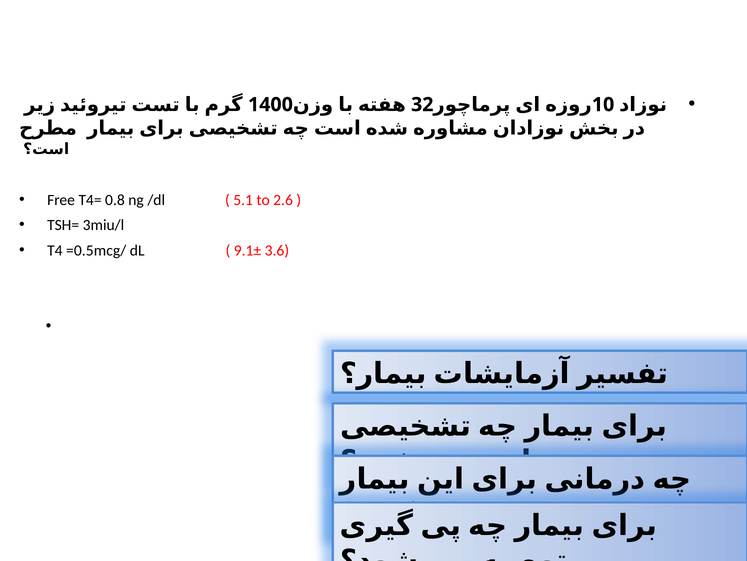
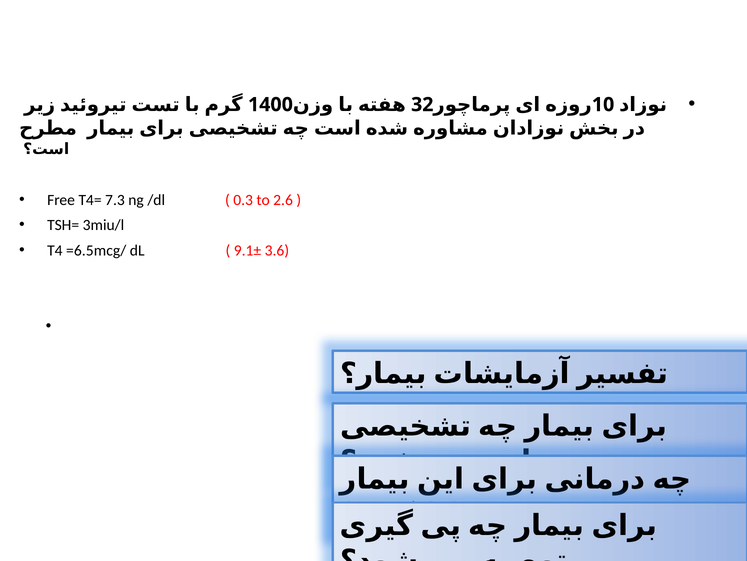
0.8: 0.8 -> 7.3 (115, 200)
5.1: 5.1 -> 0.3 (243, 200)
=0.5mcg/: =0.5mcg/ -> =6.5mcg/ (96, 250)
